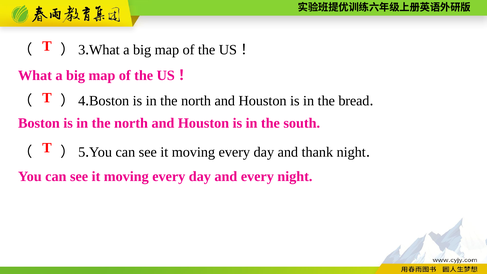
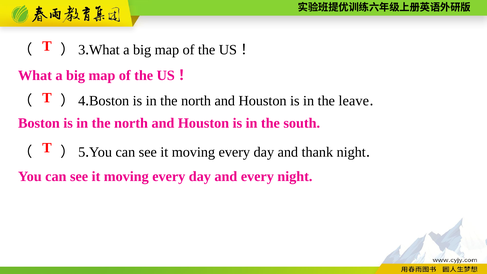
bread: bread -> leave (354, 101)
